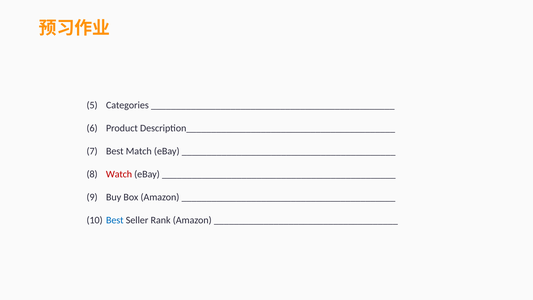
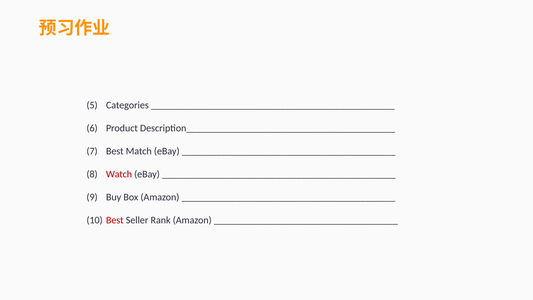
Best colour: blue -> red (115, 220)
